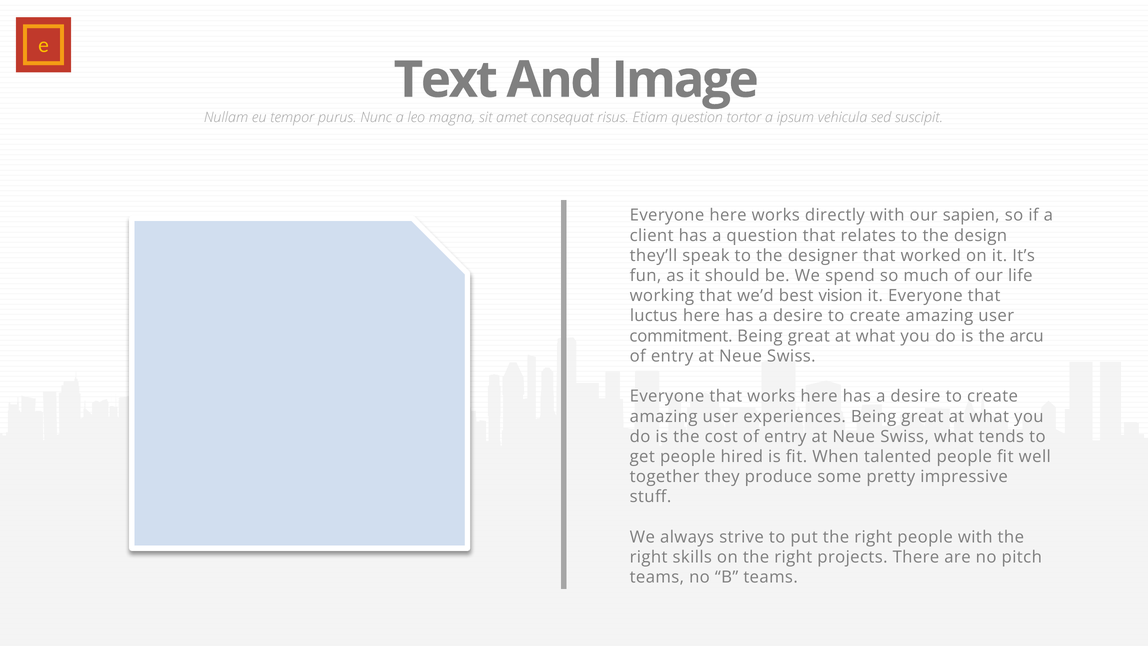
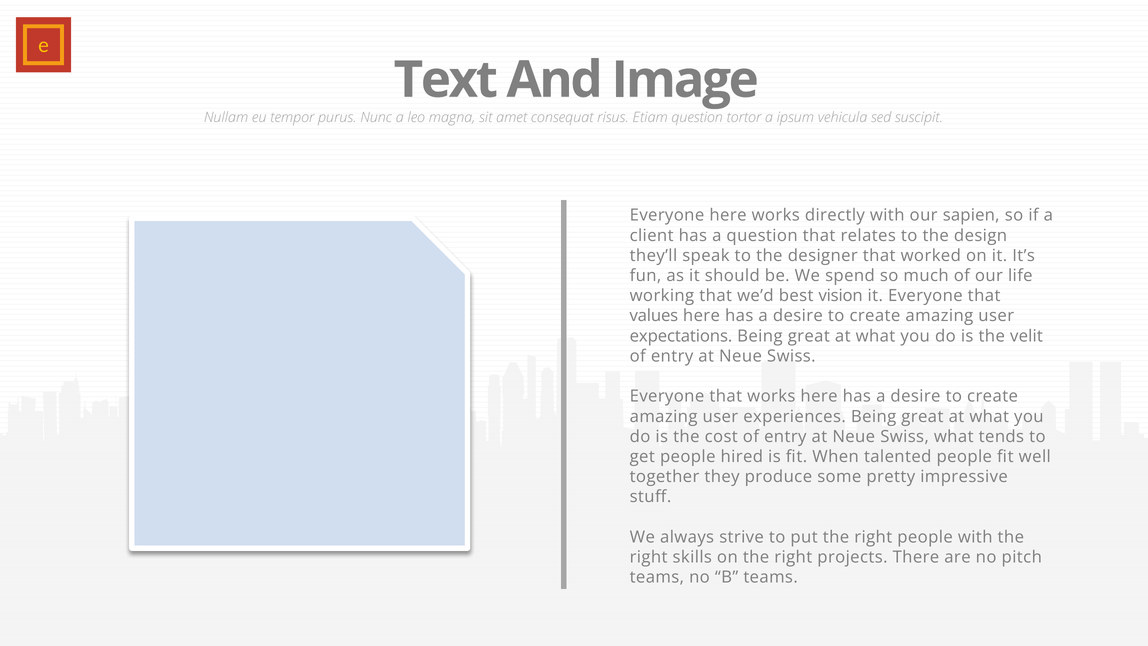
luctus: luctus -> values (654, 316)
commitment: commitment -> expectations (681, 336)
arcu: arcu -> velit (1027, 336)
